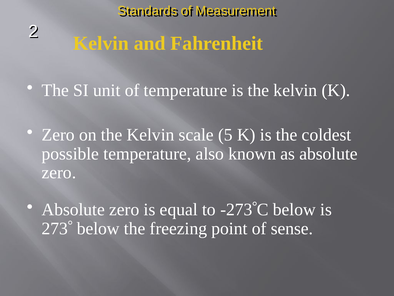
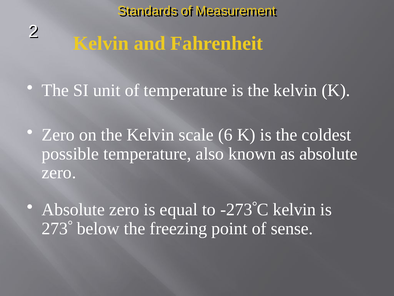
5: 5 -> 6 (225, 135)
below: below -> kelvin (294, 209)
